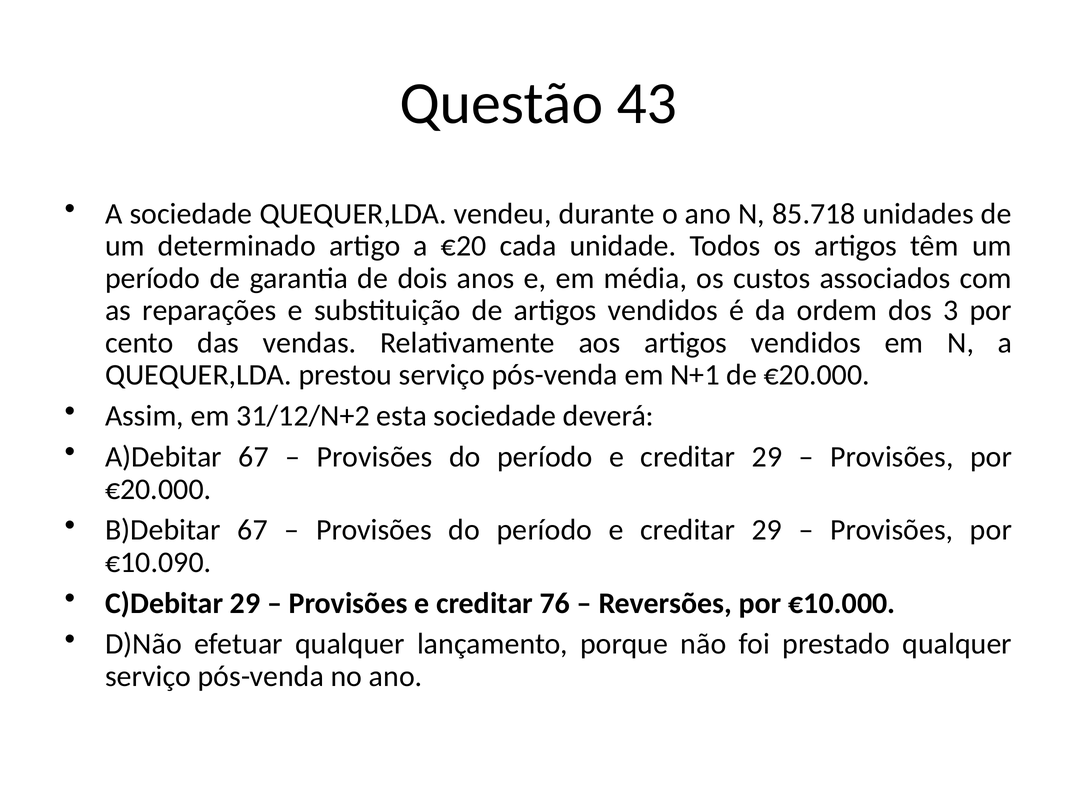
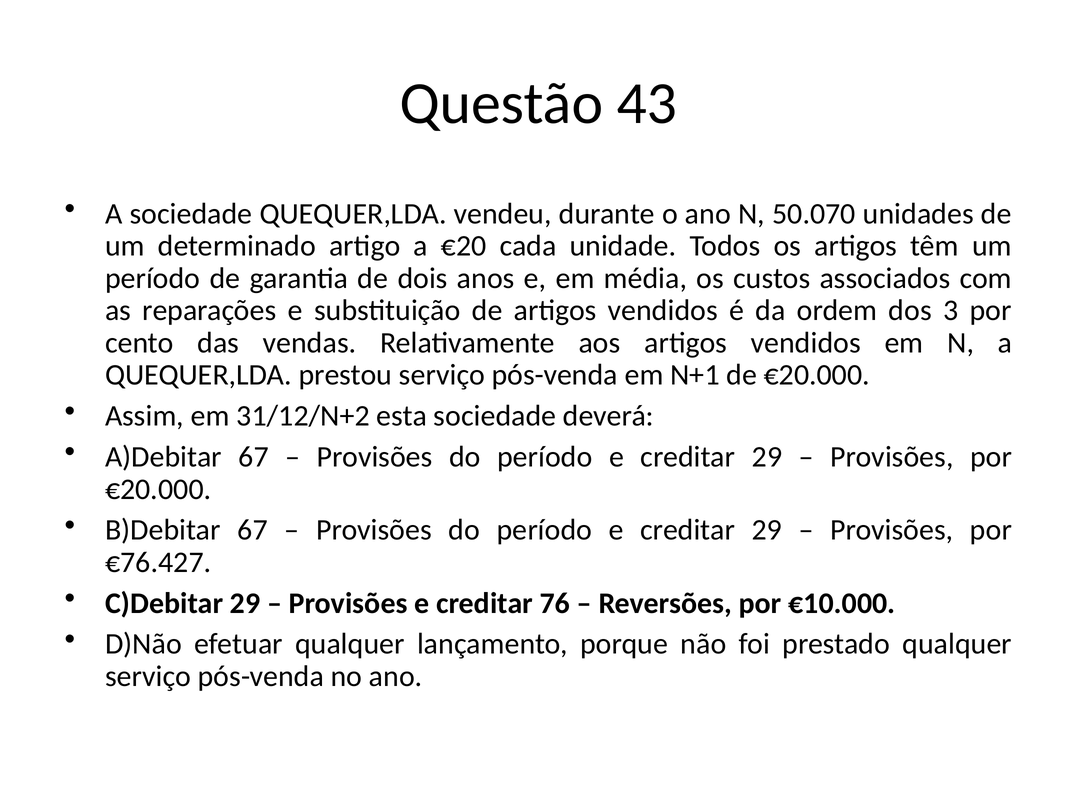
85.718: 85.718 -> 50.070 (814, 214)
€10.090: €10.090 -> €76.427 (158, 563)
